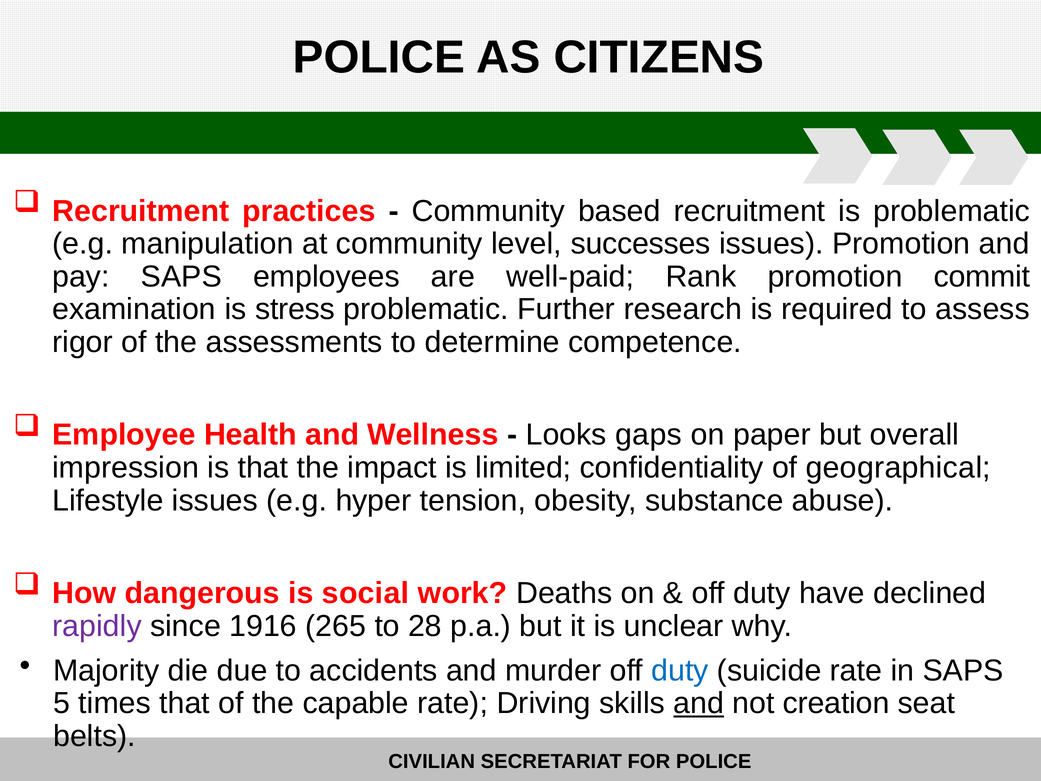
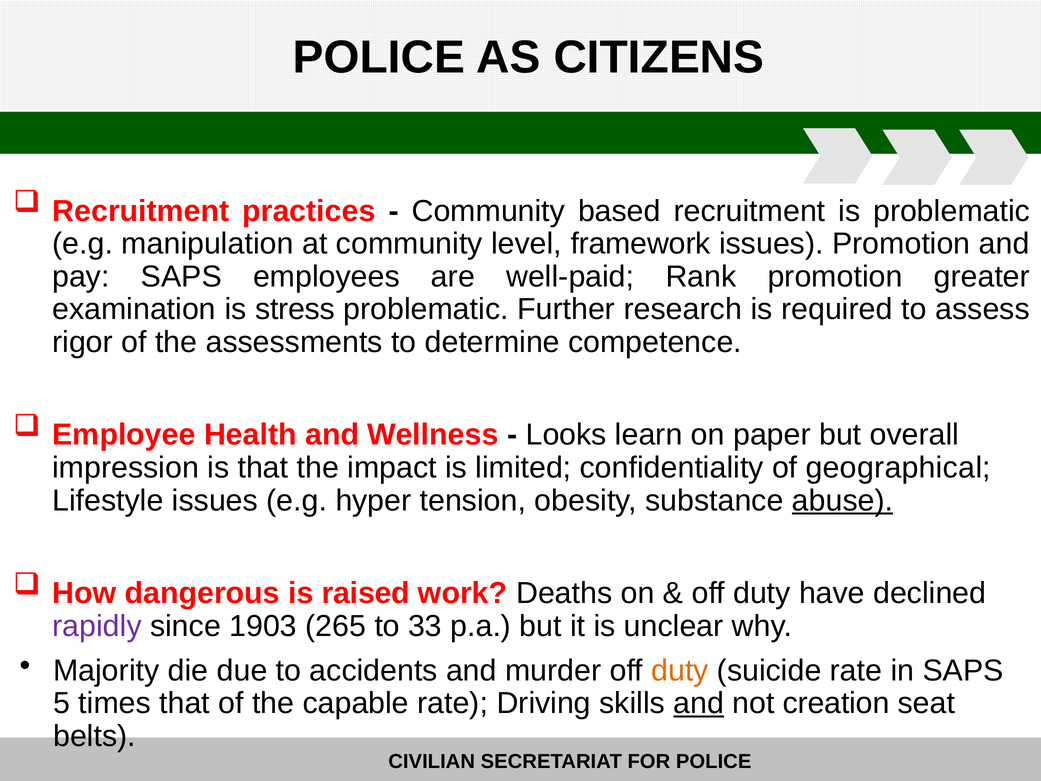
successes: successes -> framework (641, 244)
commit: commit -> greater (982, 277)
gaps: gaps -> learn (649, 435)
abuse underline: none -> present (843, 500)
social: social -> raised (366, 593)
1916: 1916 -> 1903 (263, 626)
28: 28 -> 33 (425, 626)
duty colour: blue -> orange (680, 670)
